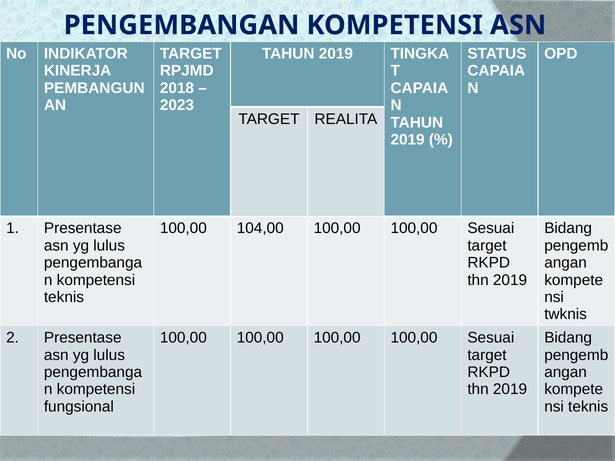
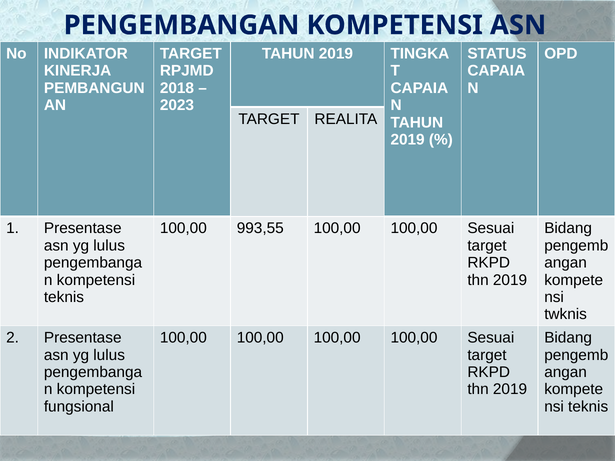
104,00: 104,00 -> 993,55 (260, 229)
